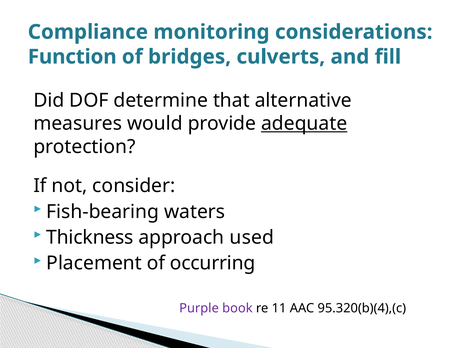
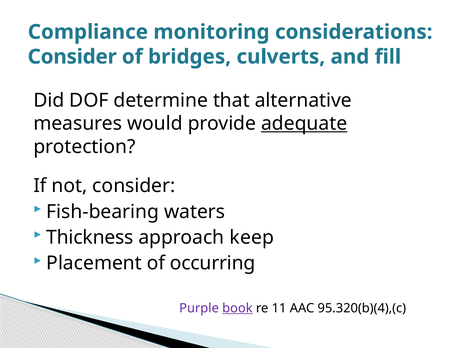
Function: Function -> Consider (72, 57)
used: used -> keep (252, 237)
book underline: none -> present (237, 308)
